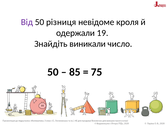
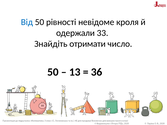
Від colour: purple -> blue (27, 22)
різниця: різниця -> рівності (61, 22)
19: 19 -> 33 (103, 33)
виникали: виникали -> отримати (88, 44)
85: 85 -> 13 (75, 72)
75: 75 -> 36 (97, 72)
